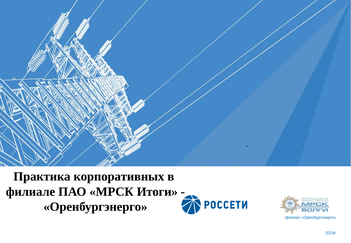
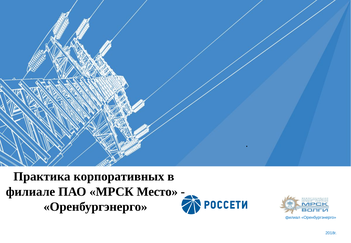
Итоги: Итоги -> Место (157, 192)
